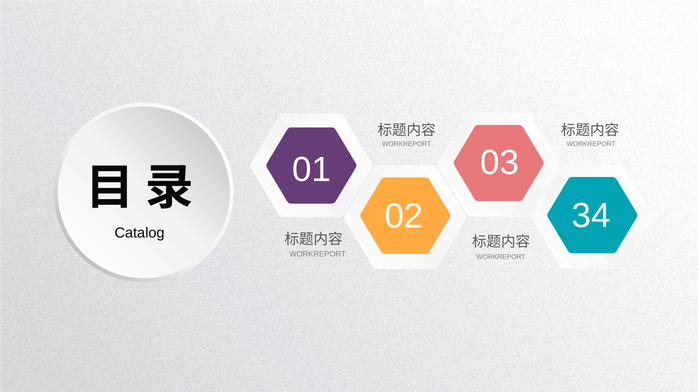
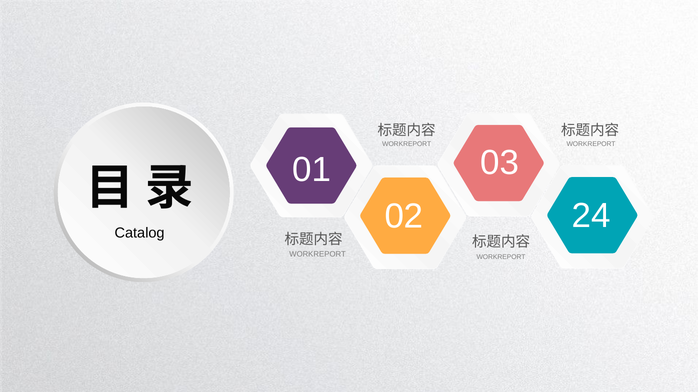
34: 34 -> 24 (591, 216)
